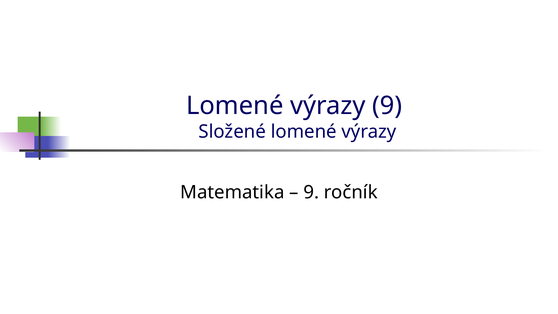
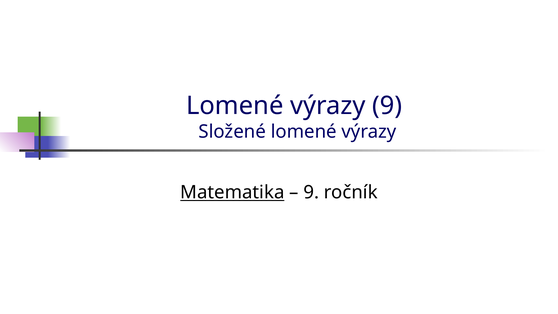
Matematika underline: none -> present (232, 192)
